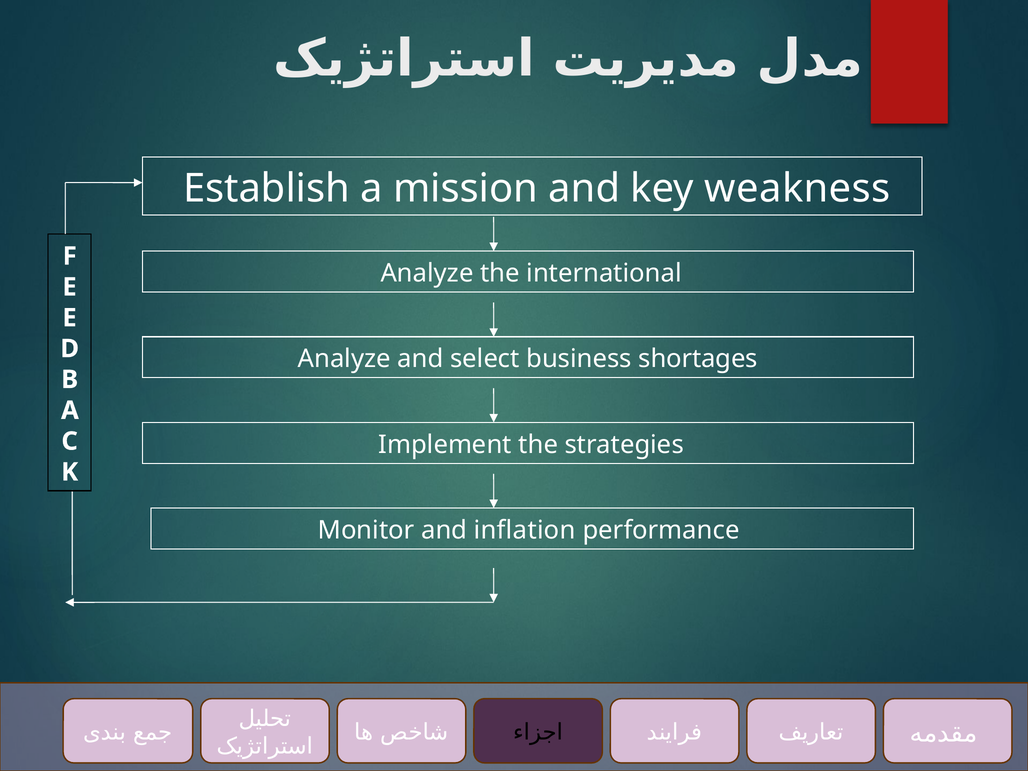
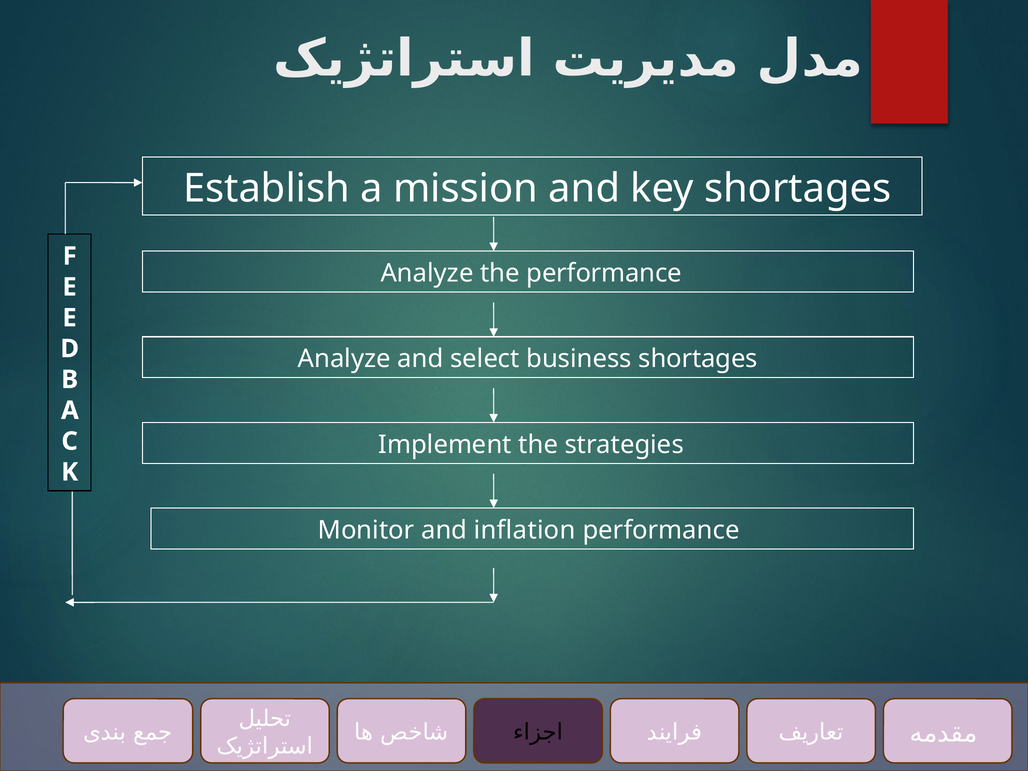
key weakness: weakness -> shortages (798, 189)
the international: international -> performance (604, 273)
